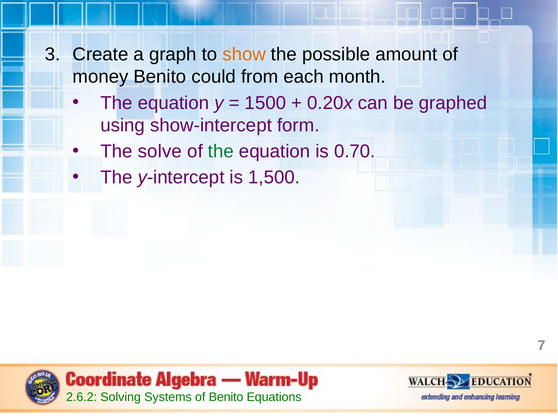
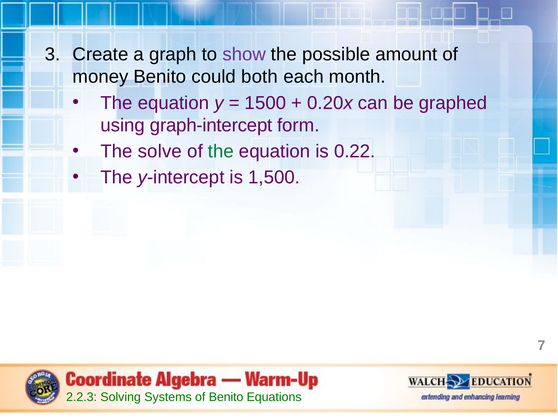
show colour: orange -> purple (244, 54)
from: from -> both (260, 77)
show-intercept: show-intercept -> graph-intercept (211, 125)
0.70: 0.70 -> 0.22 (355, 151)
2.6.2: 2.6.2 -> 2.2.3 (82, 397)
